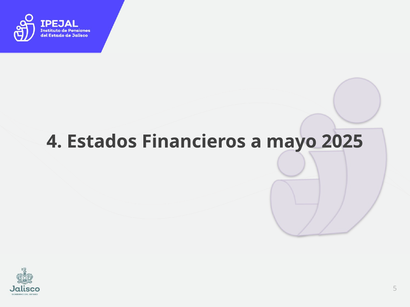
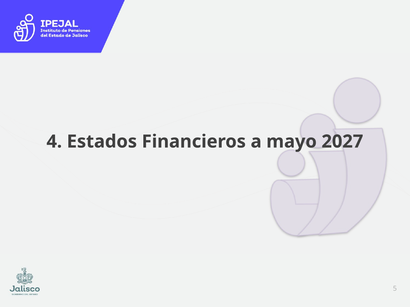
2025: 2025 -> 2027 (342, 142)
